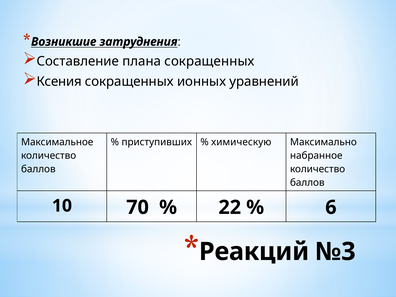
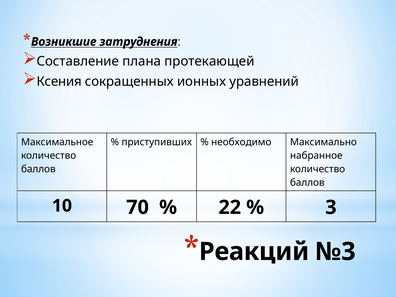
плана сокращенных: сокращенных -> протекающей (209, 61)
химическую: химическую -> необходимо (241, 142)
6: 6 -> 3 (331, 207)
